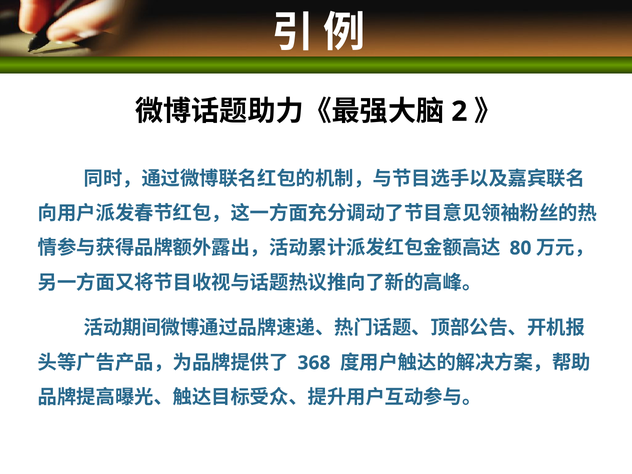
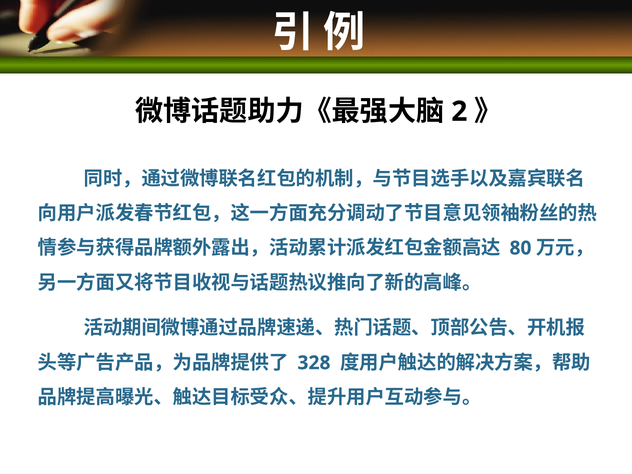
368: 368 -> 328 (314, 363)
